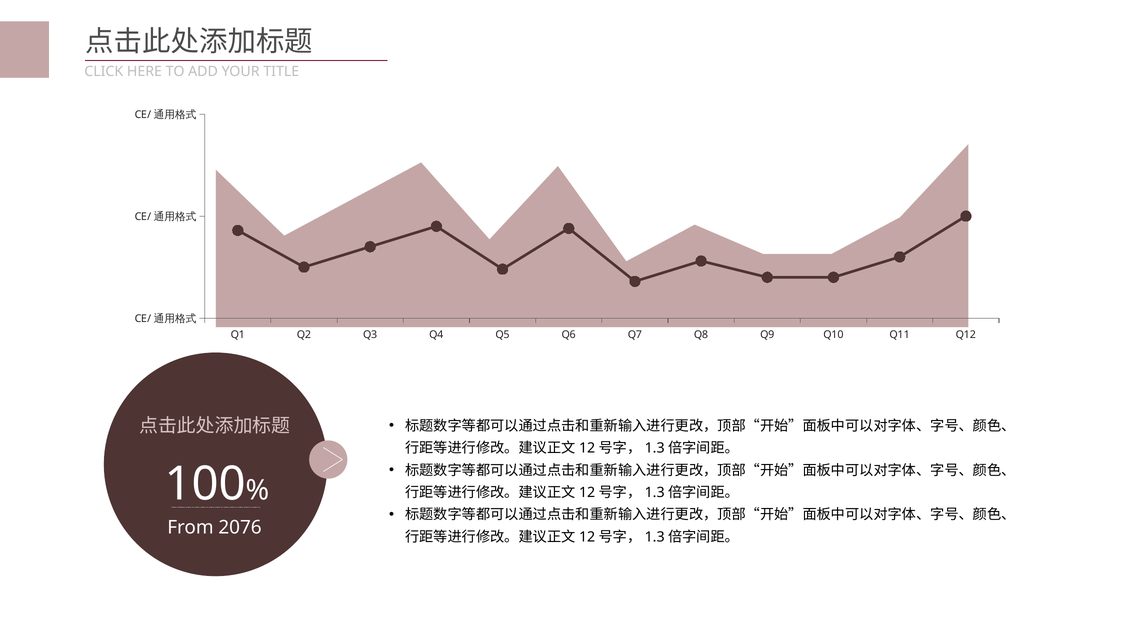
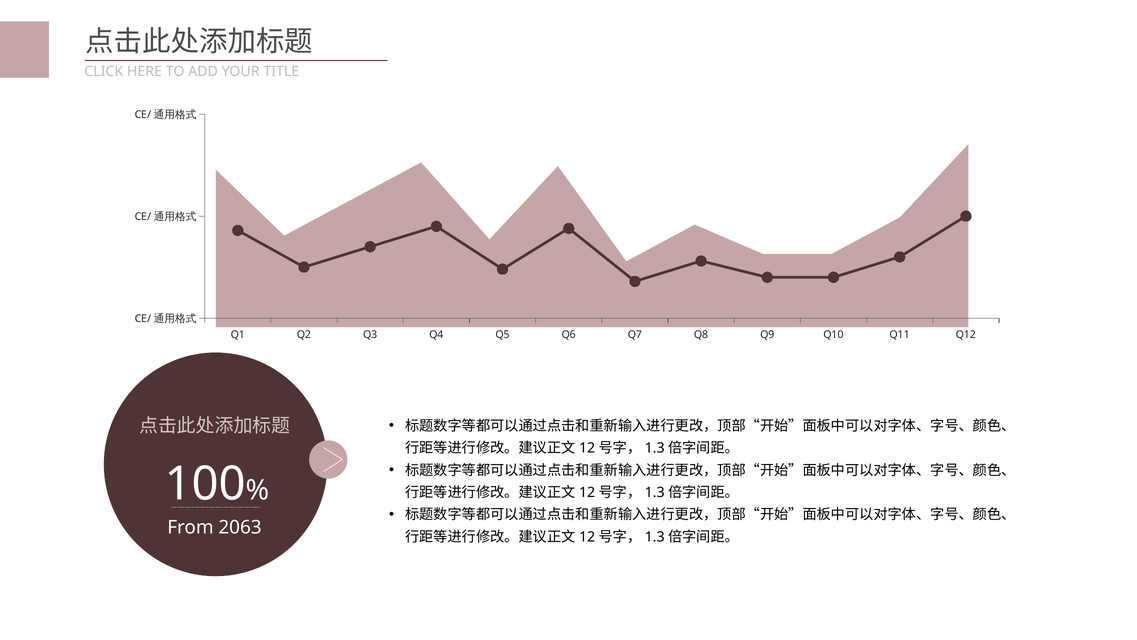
2076: 2076 -> 2063 (240, 527)
